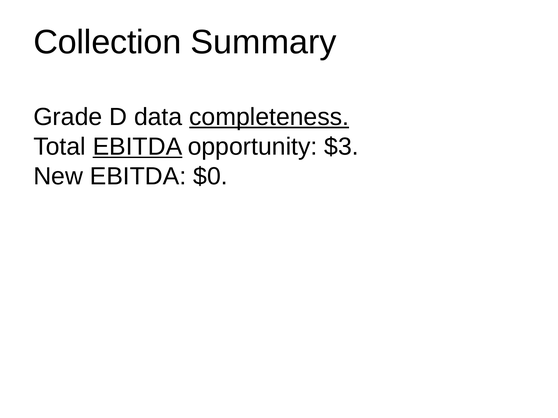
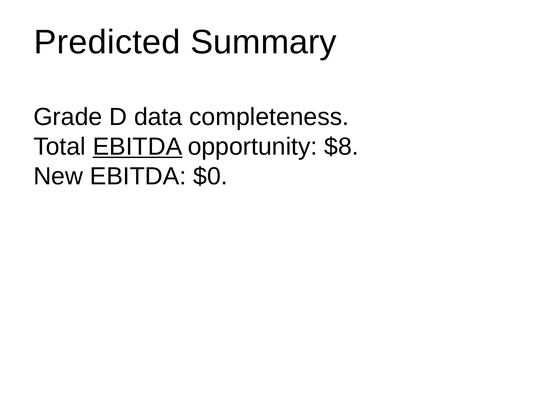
Collection: Collection -> Predicted (107, 42)
completeness underline: present -> none (269, 117)
$3: $3 -> $8 (341, 147)
